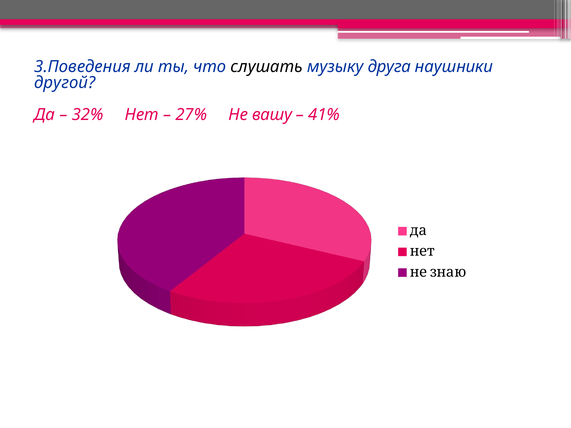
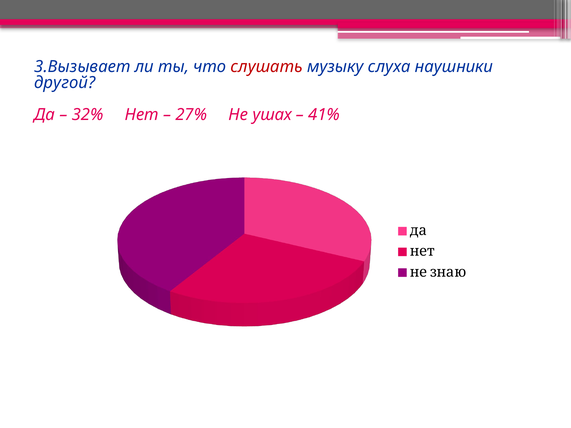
3.Поведения: 3.Поведения -> 3.Вызывает (82, 67)
слушать colour: black -> red (267, 67)
друга: друга -> слуха (389, 67)
вашу: вашу -> ушах (272, 115)
